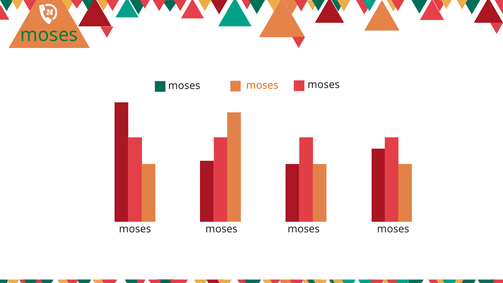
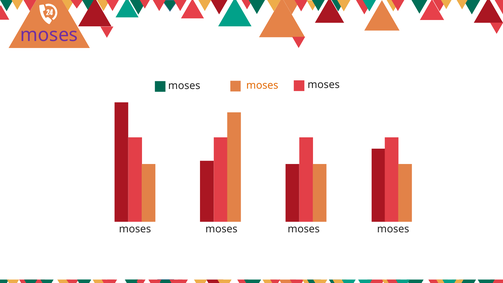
moses colour: green -> purple (49, 35)
